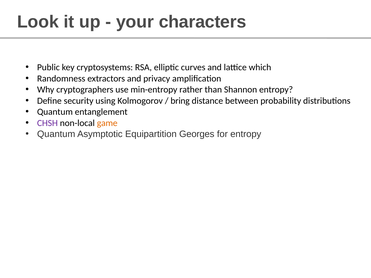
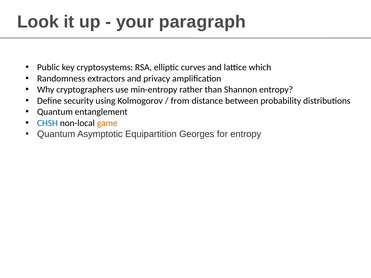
characters: characters -> paragraph (202, 22)
bring: bring -> from (180, 101)
CHSH colour: purple -> blue (47, 123)
